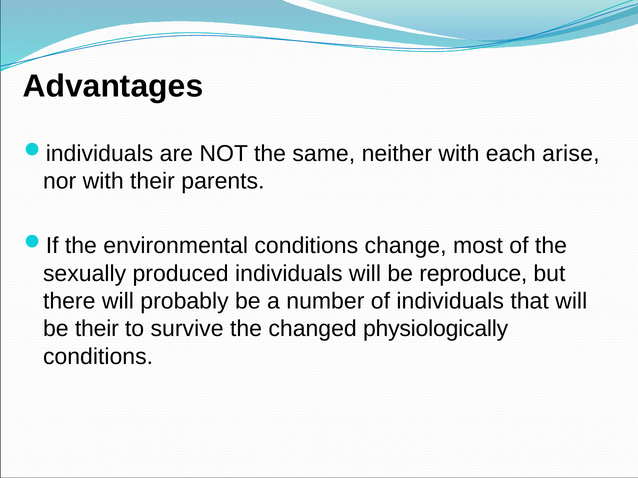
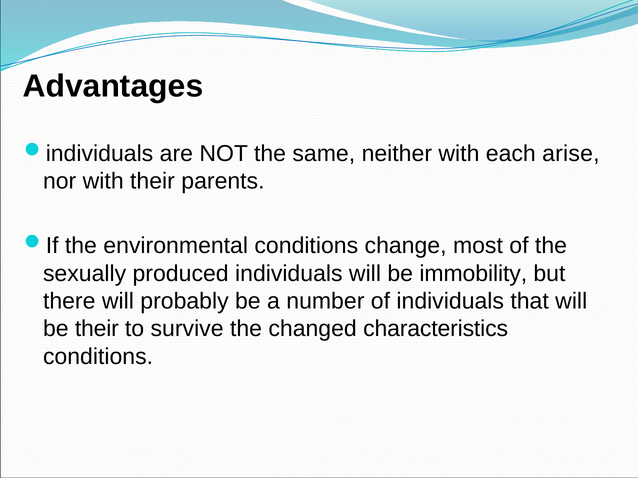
reproduce: reproduce -> immobility (473, 274)
physiologically: physiologically -> characteristics (436, 329)
